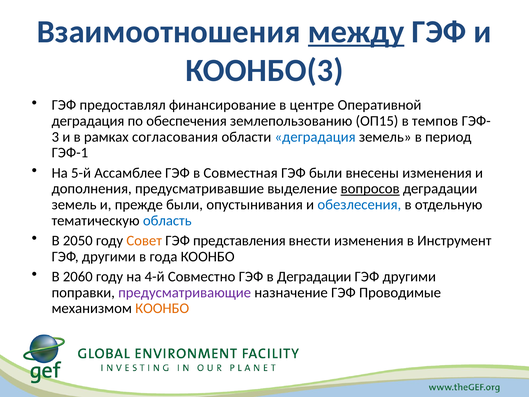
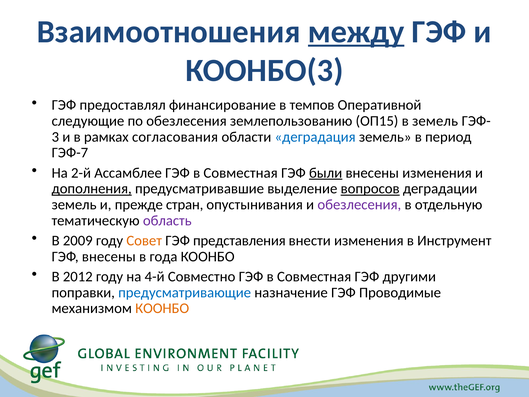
центре: центре -> темпов (312, 105)
деградация: деградация -> следующие (88, 121)
по обеспечения: обеспечения -> обезлесения (186, 121)
в темпов: темпов -> земель (435, 121)
ГЭФ-1: ГЭФ-1 -> ГЭФ-7 (70, 153)
5-й: 5-й -> 2-й (81, 173)
были underline: none -> present (326, 173)
дополнения underline: none -> present (92, 189)
прежде были: были -> стран (185, 205)
обезлесения colour: blue -> purple (359, 205)
область colour: blue -> purple (167, 220)
2050: 2050 -> 2009 (78, 240)
другими: другими -> внесены (109, 256)
2060: 2060 -> 2012 (78, 276)
Деградации: Деградации -> Совместная (314, 276)
предусматривающие colour: purple -> blue (185, 292)
